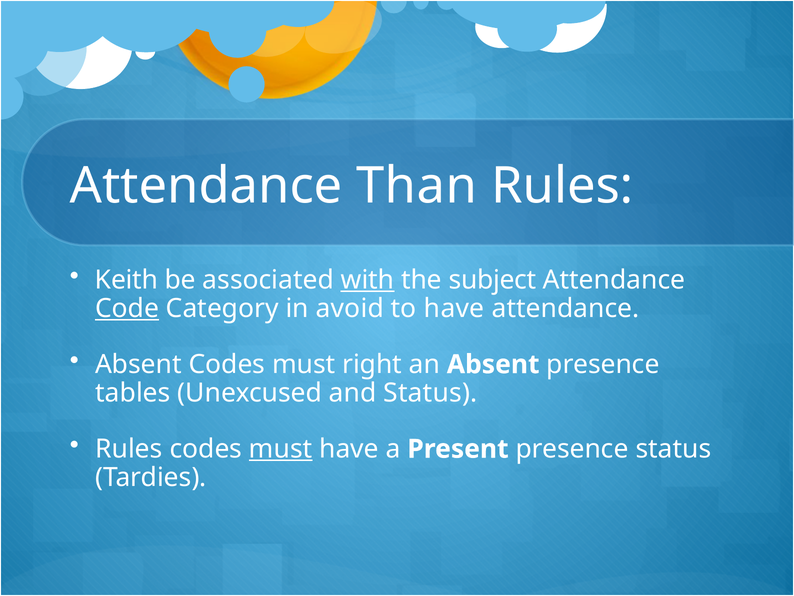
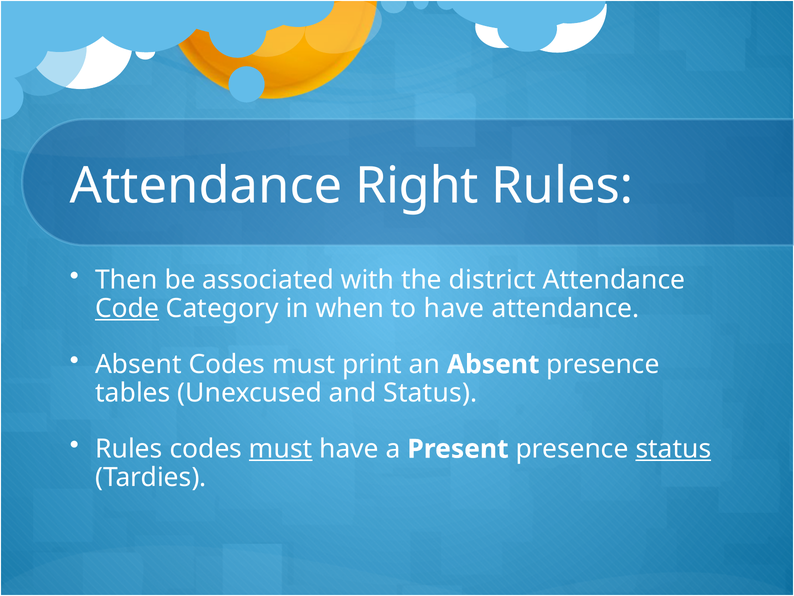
Than: Than -> Right (417, 186)
Keith: Keith -> Then (126, 280)
with underline: present -> none (368, 280)
subject: subject -> district (492, 280)
avoid: avoid -> when (350, 308)
right: right -> print (372, 364)
status underline: none -> present (673, 449)
